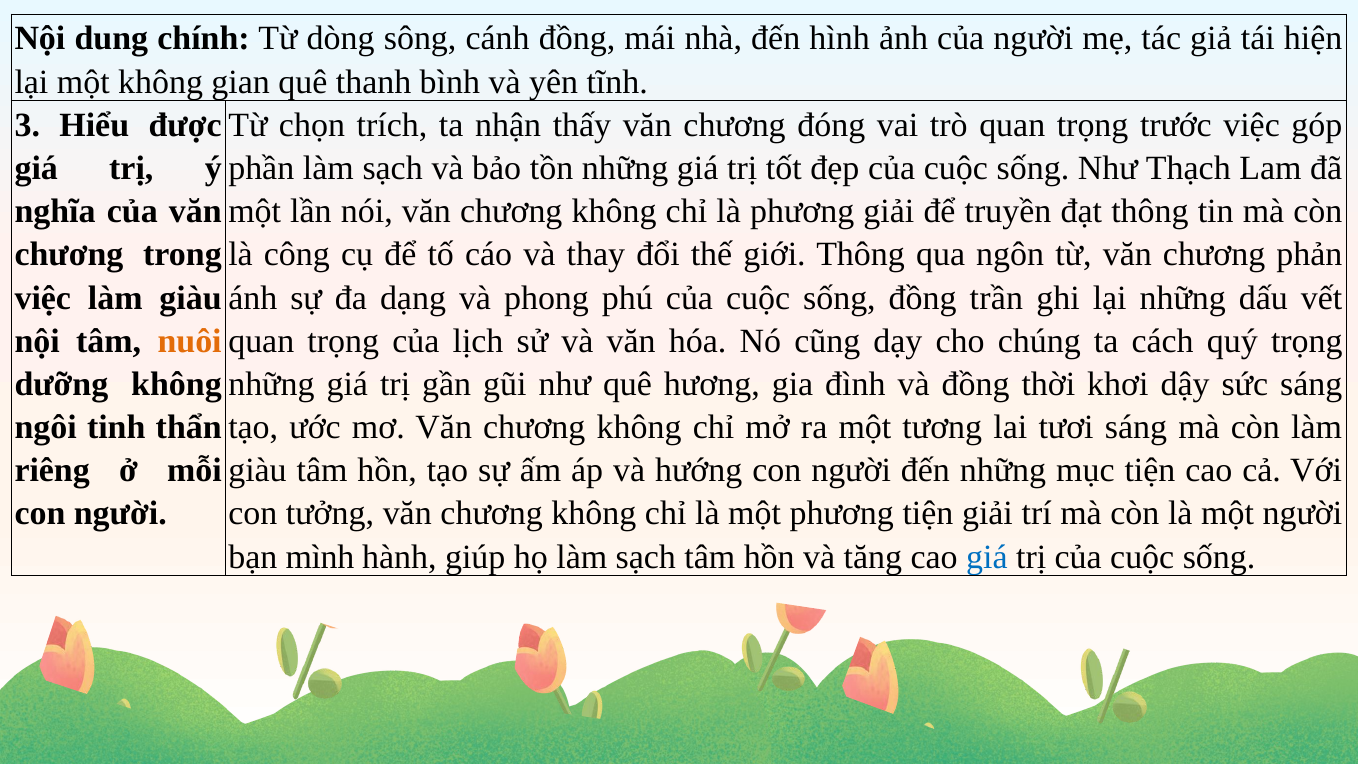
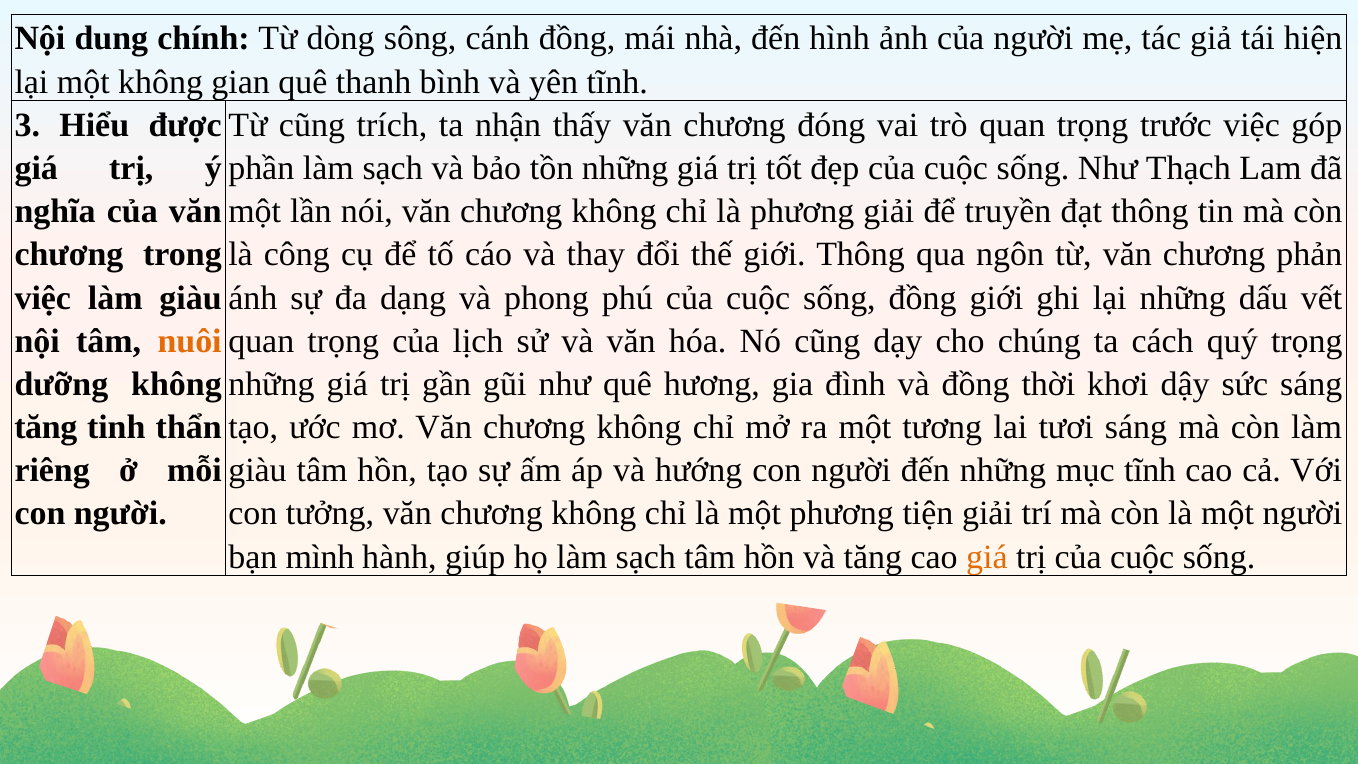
Từ chọn: chọn -> cũng (312, 125)
đồng trần: trần -> giới (997, 298)
ngôi: ngôi -> tăng (46, 427)
mục tiện: tiện -> tĩnh (1150, 471)
giá colour: blue -> orange (987, 557)
